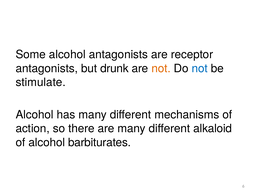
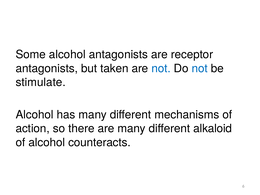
drunk: drunk -> taken (114, 68)
not colour: orange -> blue (161, 68)
barbiturates: barbiturates -> counteracts (99, 142)
